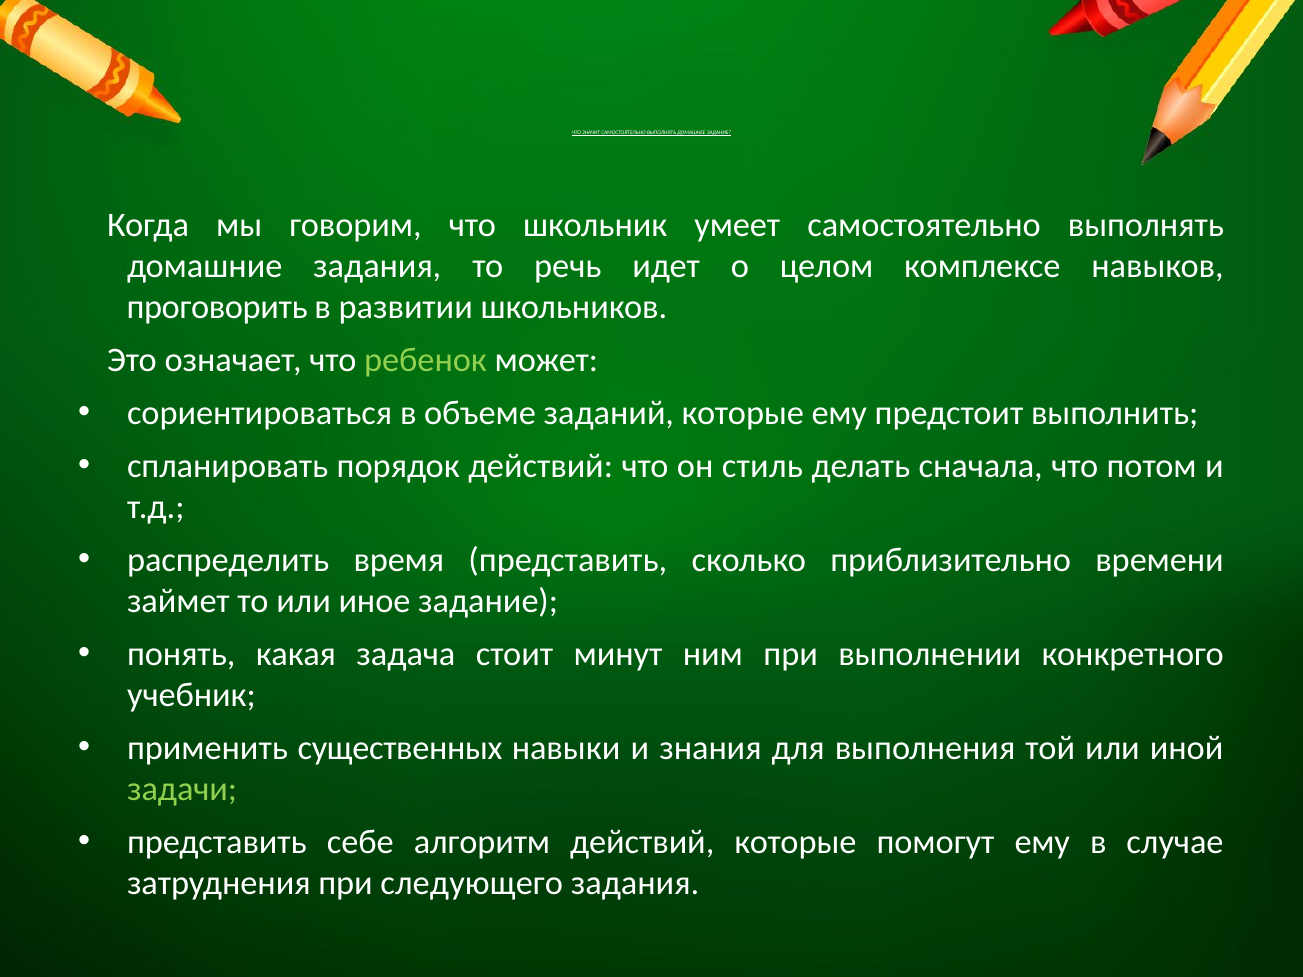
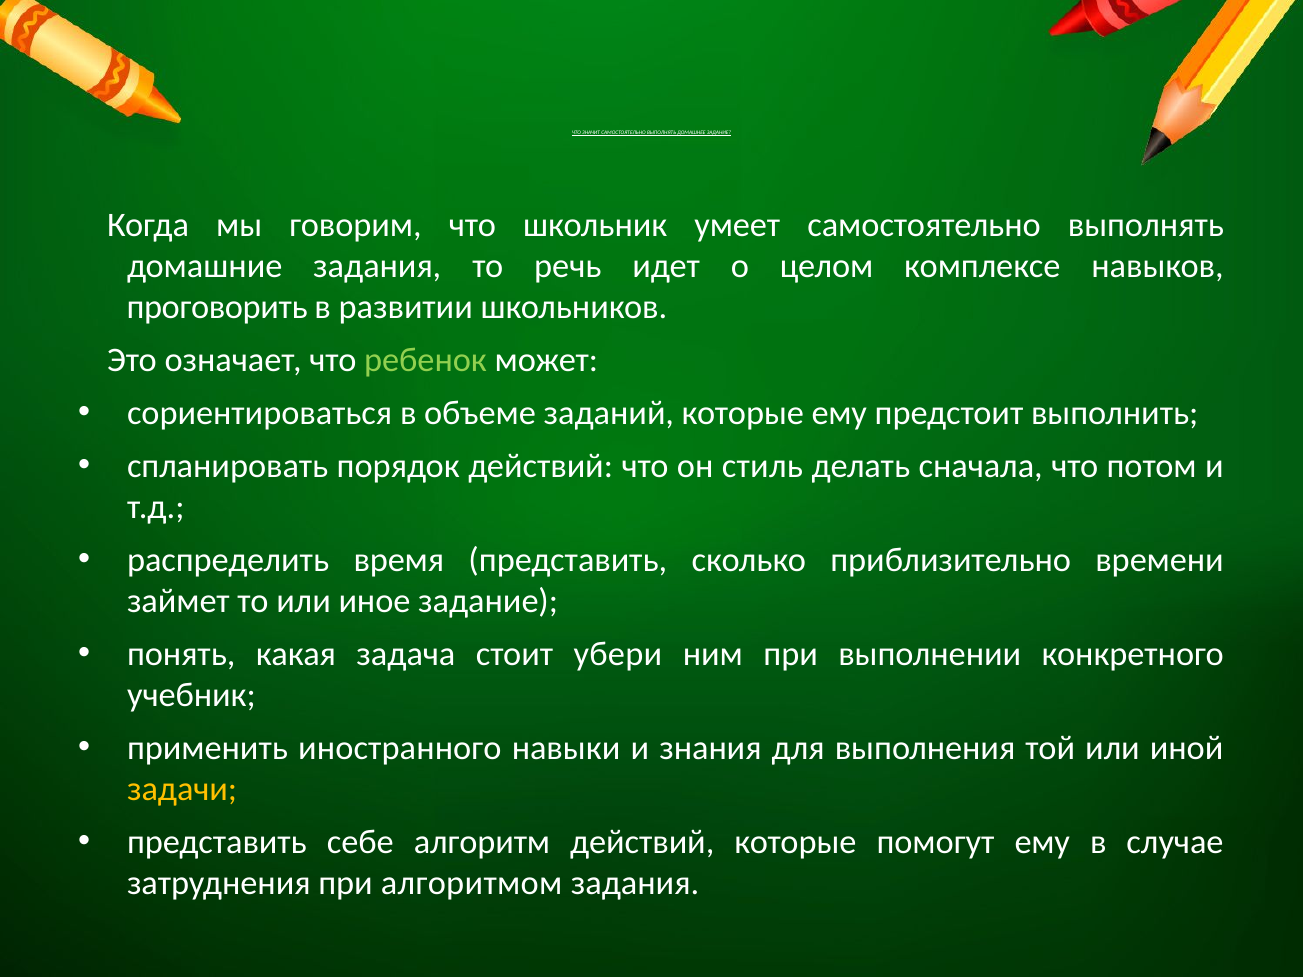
минут: минут -> убери (618, 654)
существенных: существенных -> иностранного (400, 748)
задачи colour: light green -> yellow (182, 789)
следующего: следующего -> алгоритмом (472, 884)
